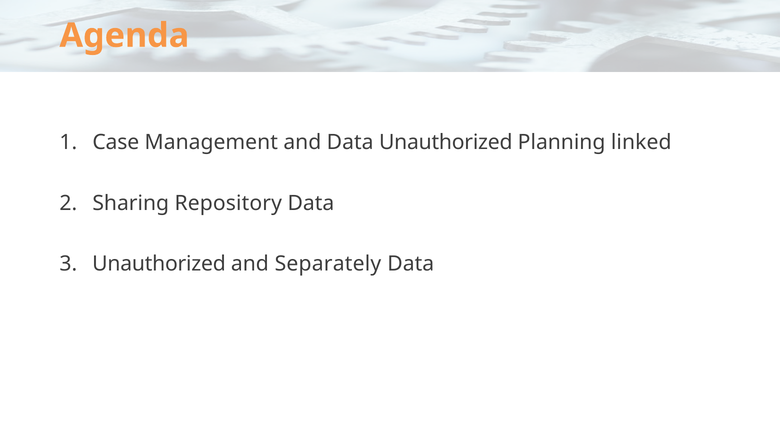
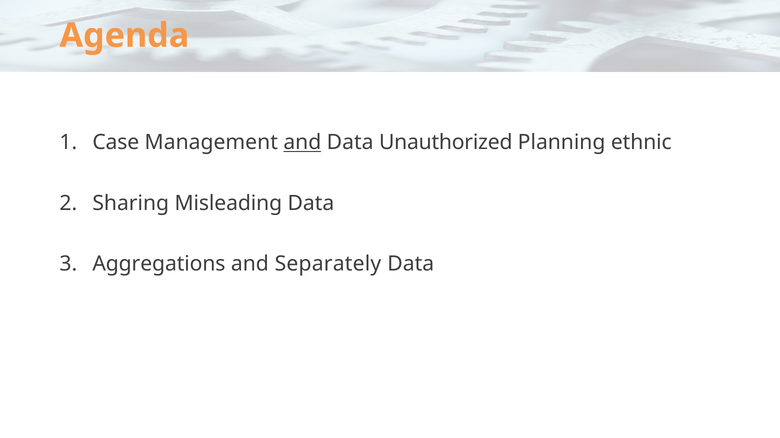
and underline: none -> present (302, 143)
linked: linked -> ethnic (641, 143)
Repository: Repository -> Misleading (228, 204)
Unauthorized: Unauthorized -> Aggregations (159, 264)
